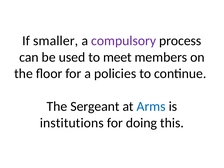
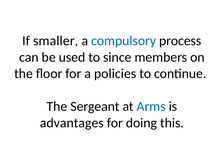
compulsory colour: purple -> blue (124, 41)
meet: meet -> since (117, 57)
institutions: institutions -> advantages (72, 123)
